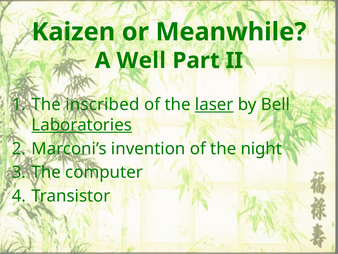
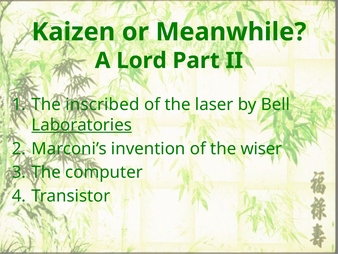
Well: Well -> Lord (141, 60)
laser underline: present -> none (214, 104)
night: night -> wiser (261, 148)
